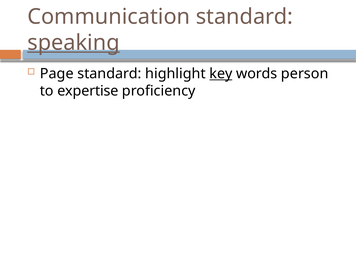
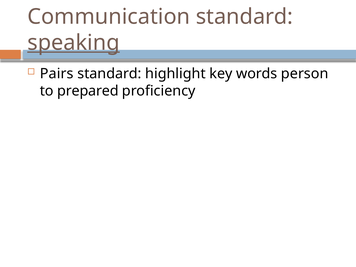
Page: Page -> Pairs (57, 74)
key underline: present -> none (221, 74)
expertise: expertise -> prepared (88, 91)
